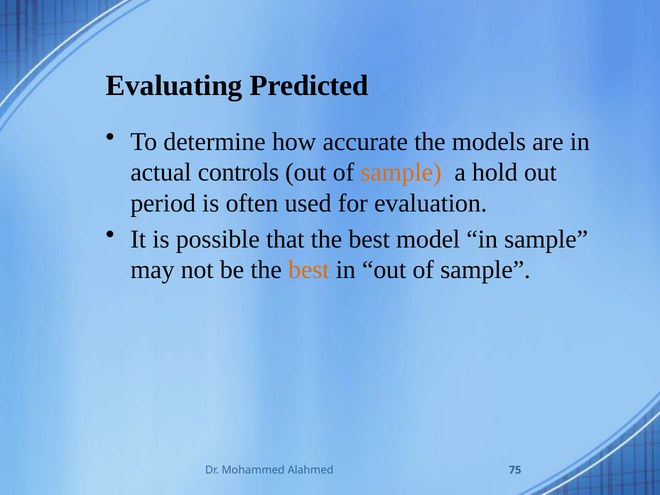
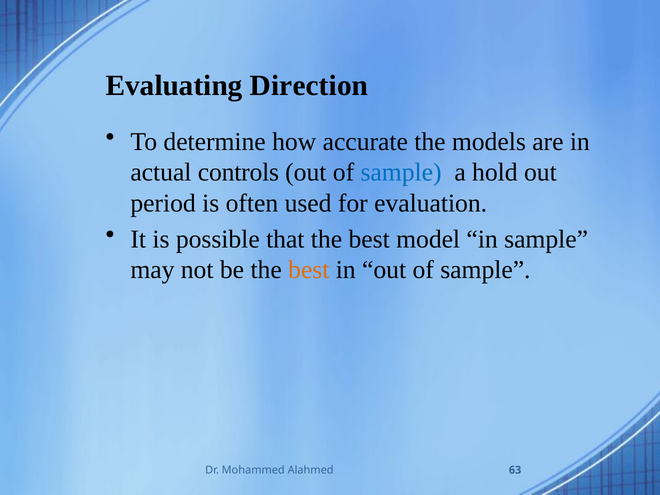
Predicted: Predicted -> Direction (309, 86)
sample colour: orange -> blue (401, 172)
75: 75 -> 63 (515, 470)
